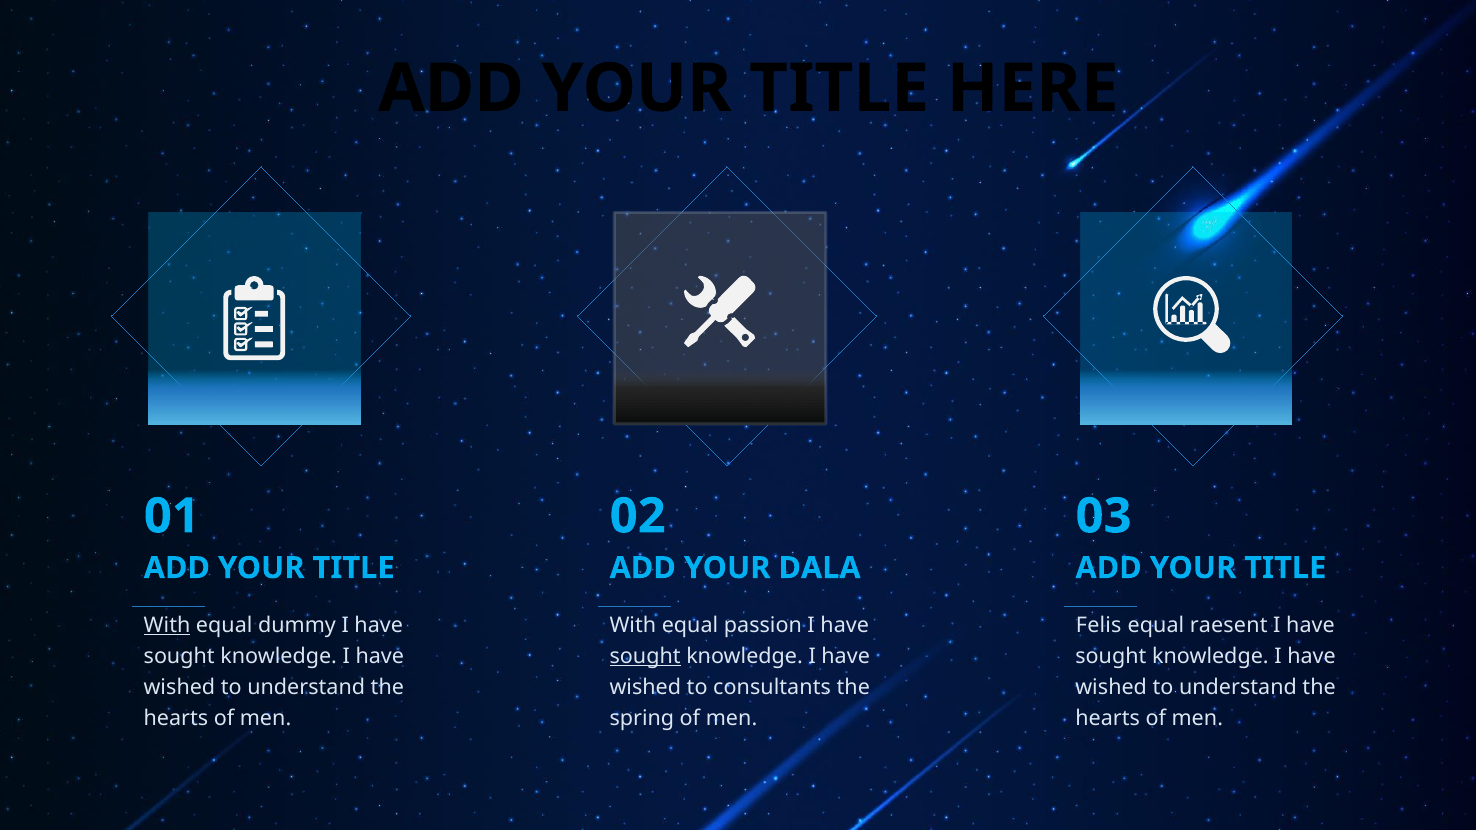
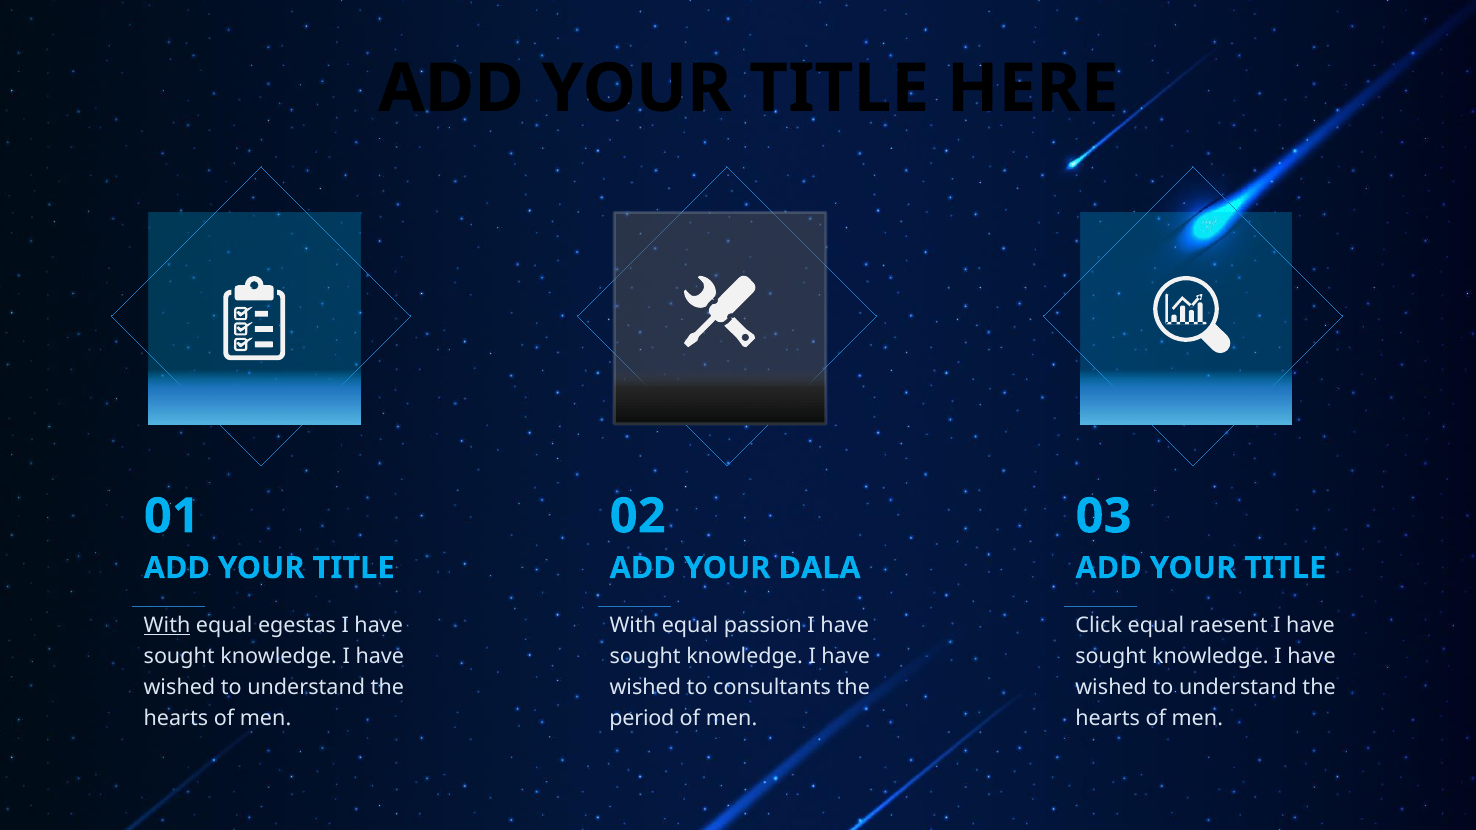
dummy: dummy -> egestas (297, 625)
Felis: Felis -> Click (1099, 625)
sought underline: present -> none (645, 656)
spring: spring -> period (642, 718)
